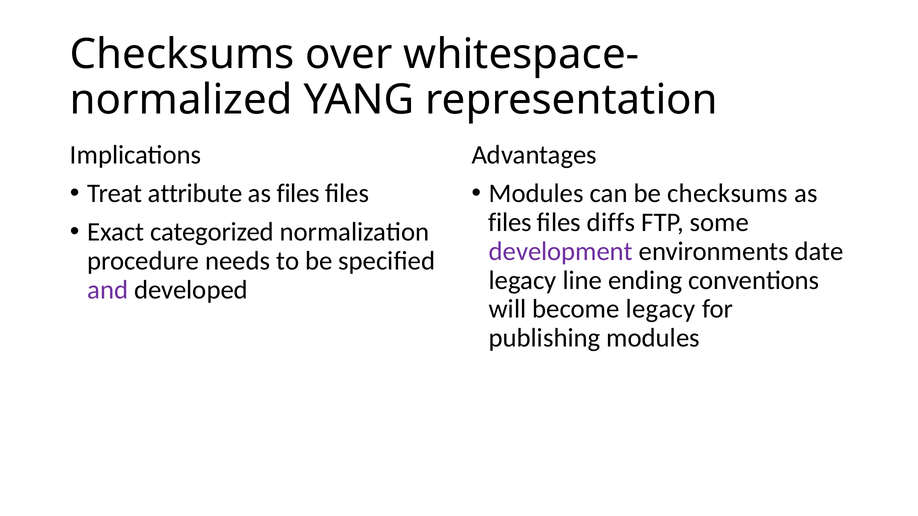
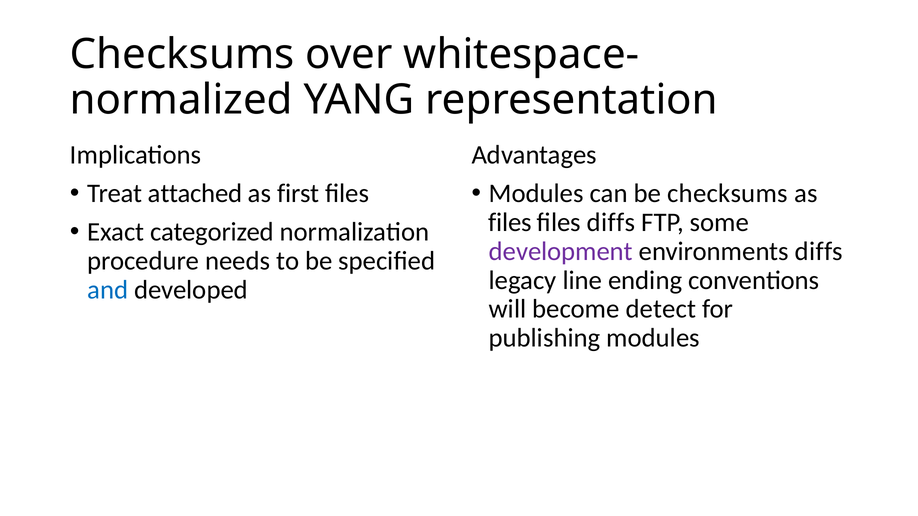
attribute: attribute -> attached (195, 194)
files: files -> first (298, 194)
environments date: date -> diffs (819, 252)
and colour: purple -> blue (108, 290)
become legacy: legacy -> detect (661, 309)
